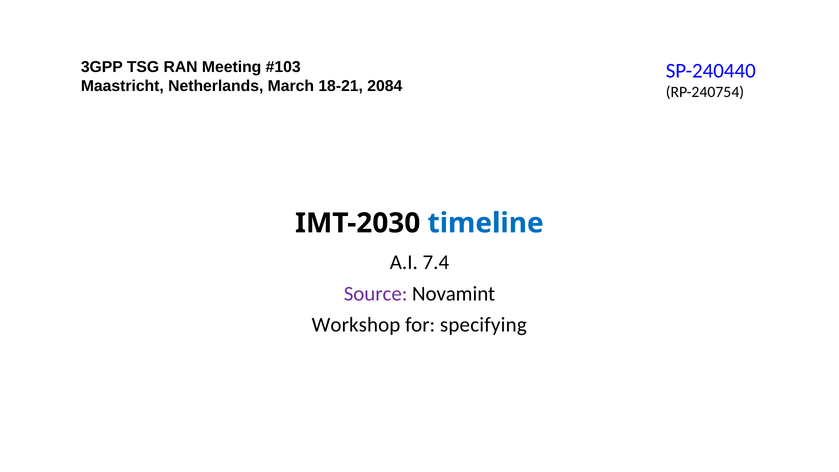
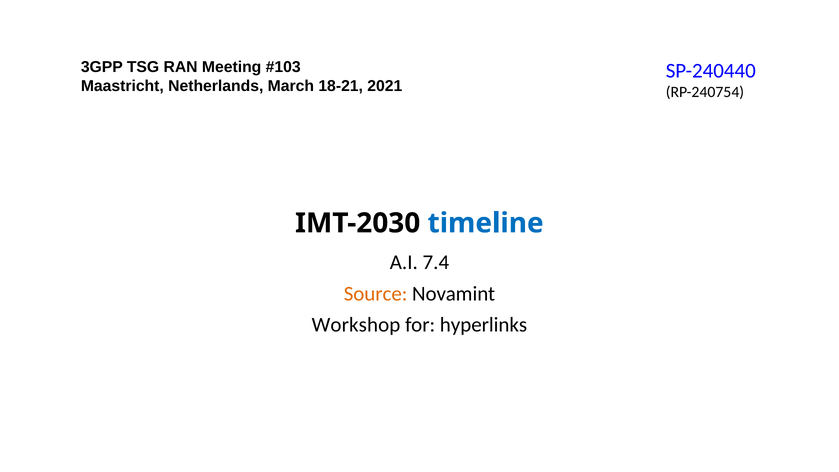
2084: 2084 -> 2021 (385, 86)
Source colour: purple -> orange (376, 294)
specifying: specifying -> hyperlinks (483, 325)
